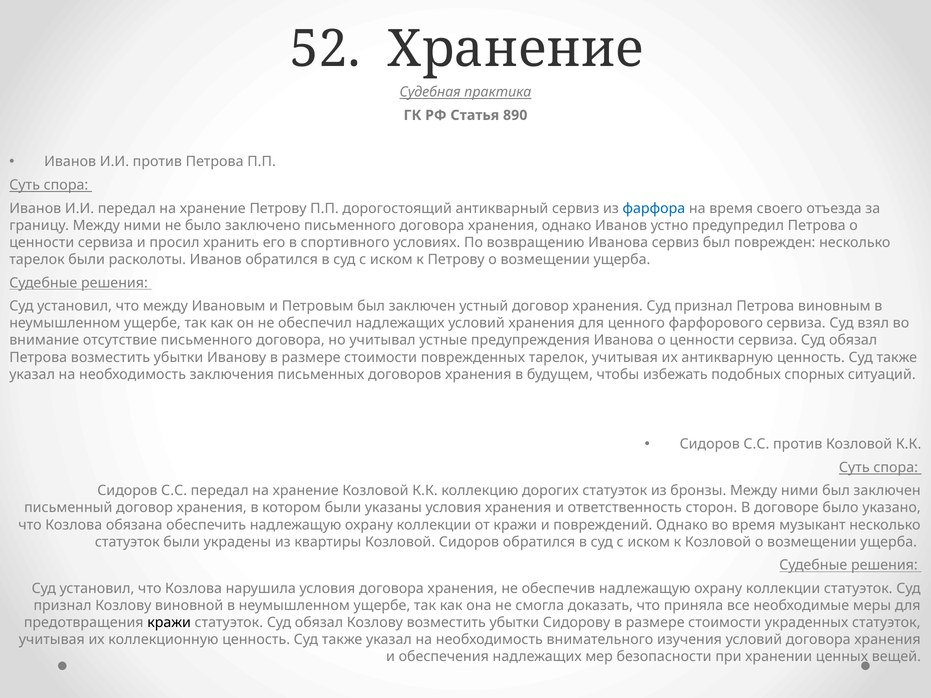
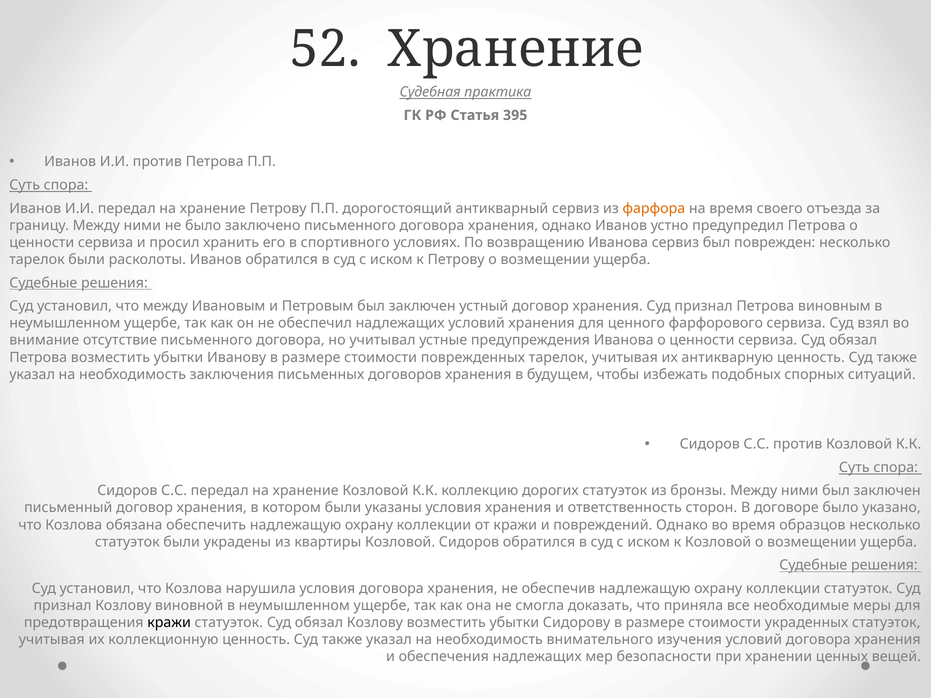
890: 890 -> 395 (515, 115)
фарфора colour: blue -> orange (654, 208)
музыкант: музыкант -> образцов (812, 525)
